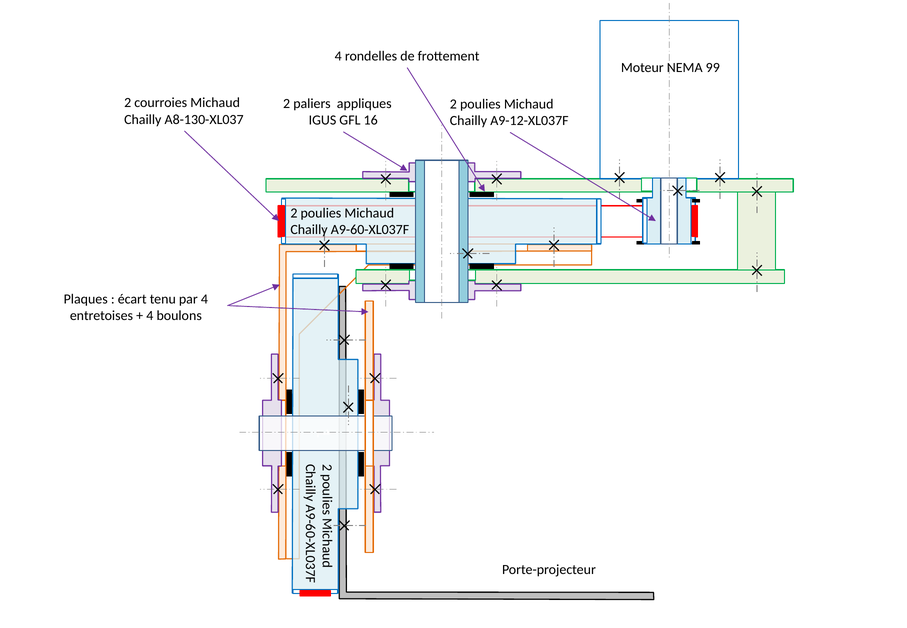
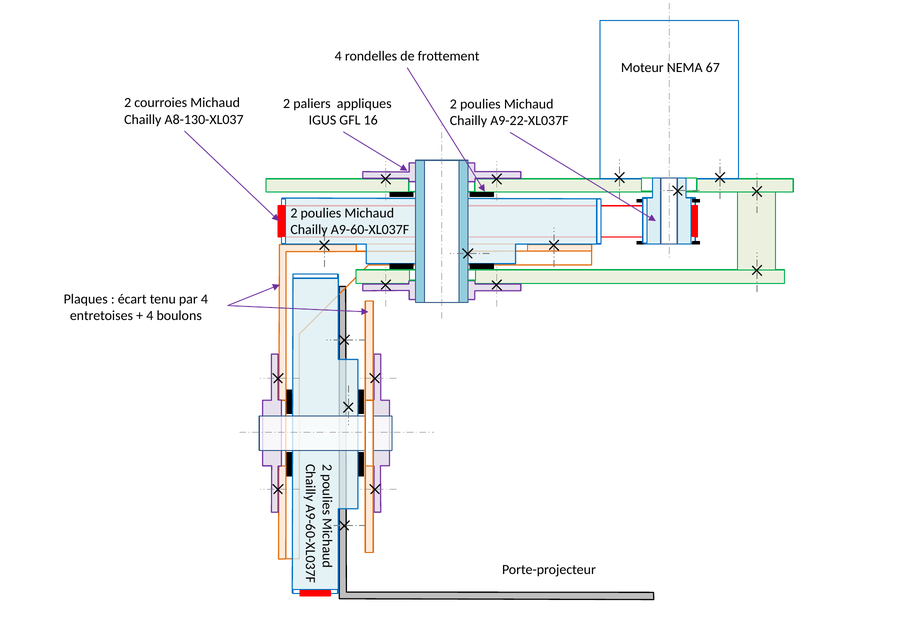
99: 99 -> 67 (713, 67)
A9-12-XL037F: A9-12-XL037F -> A9-22-XL037F (529, 121)
